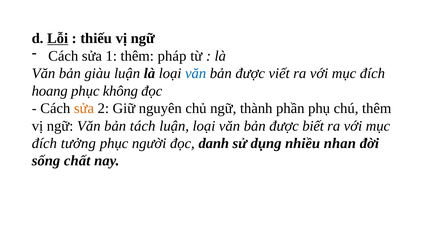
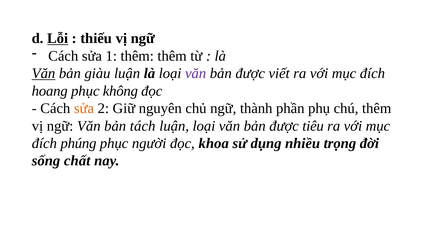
thêm pháp: pháp -> thêm (172, 56)
Văn underline: none -> present (44, 73)
văn colour: blue -> purple (196, 73)
biết: biết -> tiêu (313, 126)
tưởng: tưởng -> phúng (78, 144)
danh: danh -> khoa (214, 144)
nhan: nhan -> trọng (340, 144)
